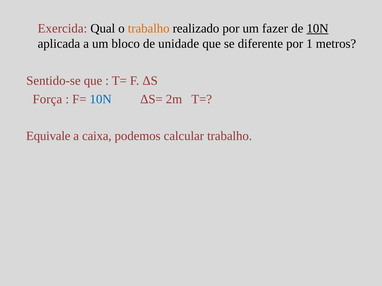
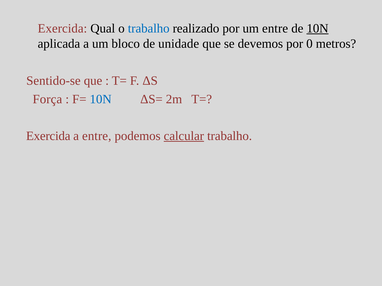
trabalho colour: orange -> blue (149, 28)
um fazer: fazer -> entre (275, 28)
diferente: diferente -> devemos (260, 44)
1: 1 -> 0 (309, 44)
Equivale: Equivale -> Exercida (48, 136)
a caixa: caixa -> entre (97, 136)
calcular underline: none -> present (184, 136)
